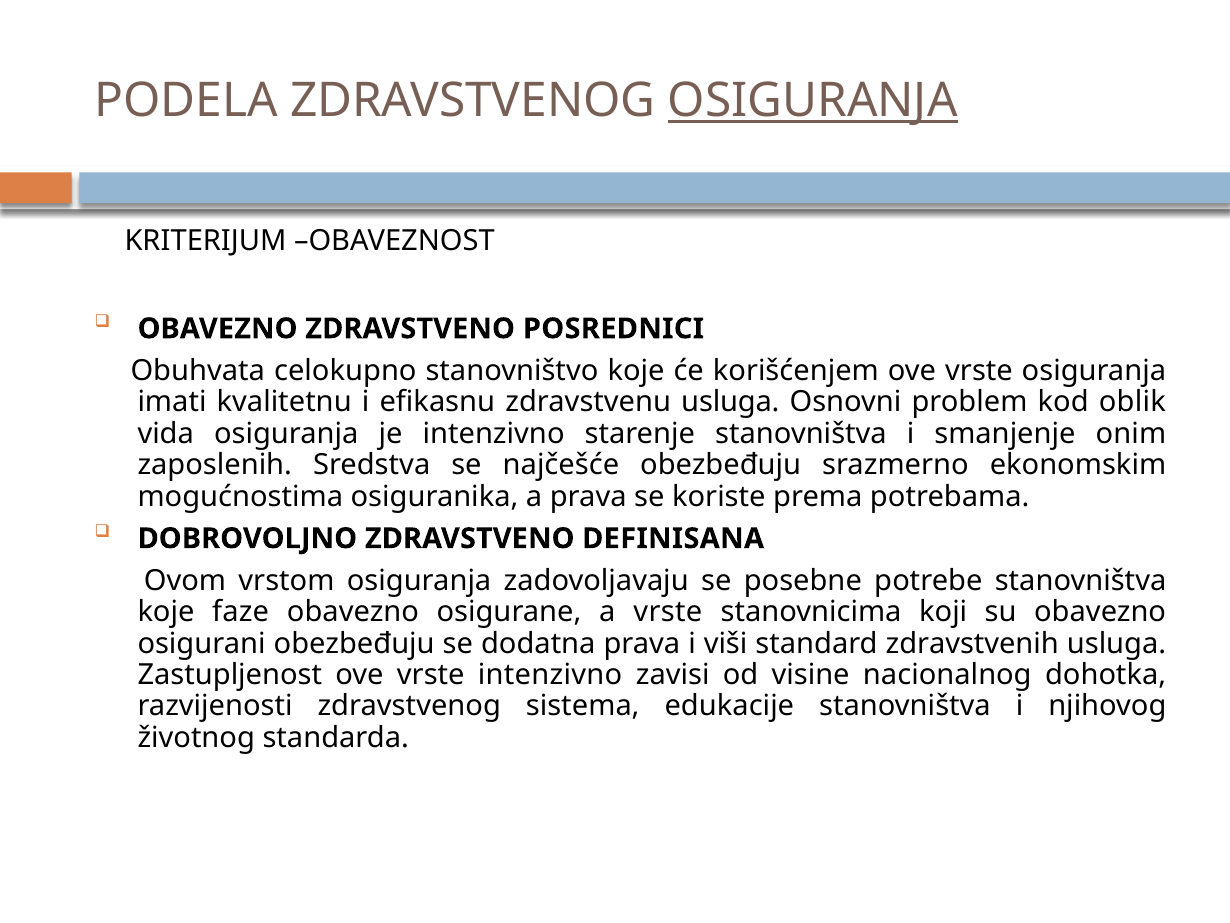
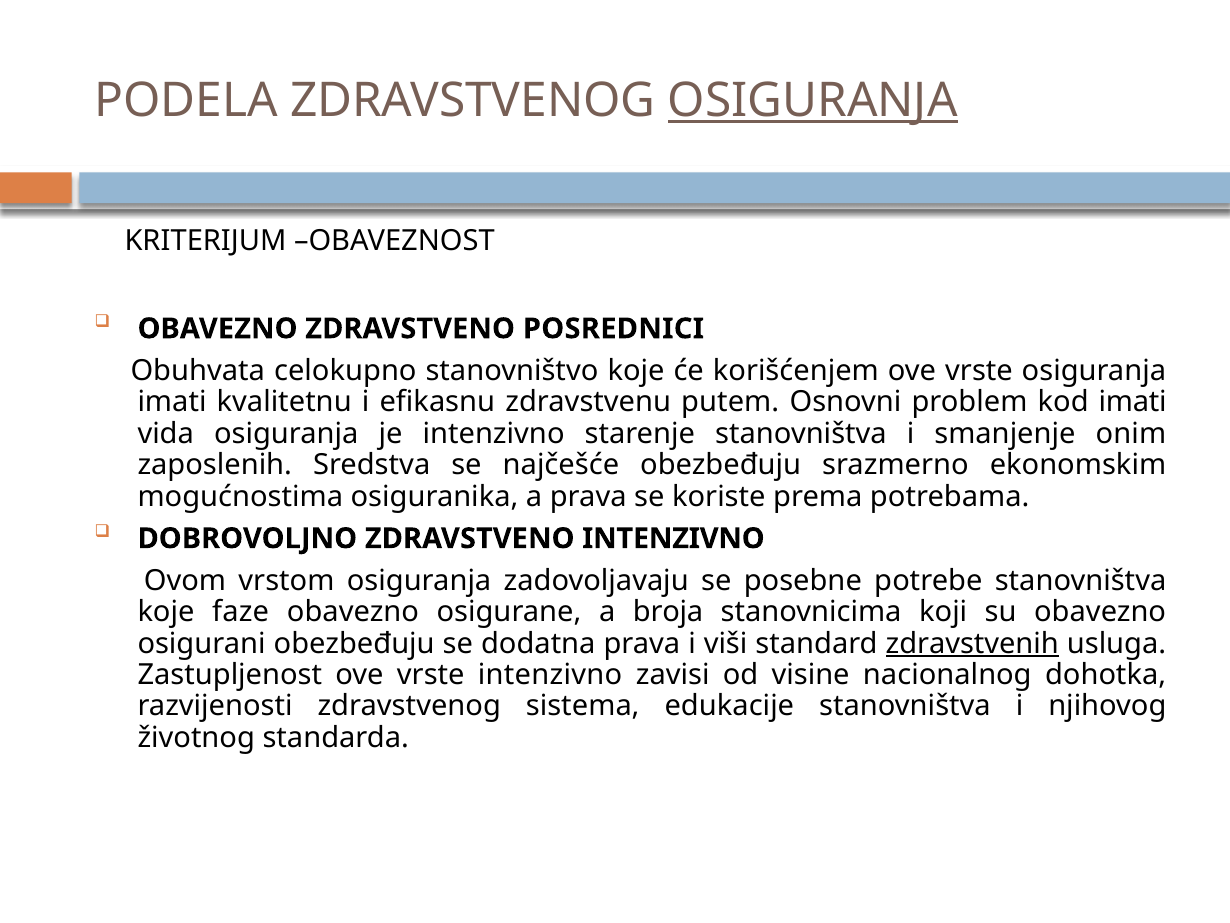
zdravstvenu usluga: usluga -> putem (730, 402)
kod oblik: oblik -> imati (1133, 402)
ZDRAVSTVENO DEFINISANA: DEFINISANA -> INTENZIVNO (673, 538)
a vrste: vrste -> broja (668, 612)
zdravstvenih underline: none -> present (972, 643)
